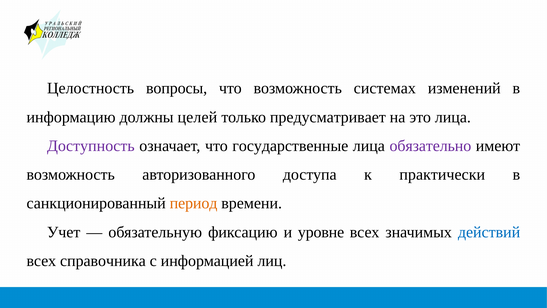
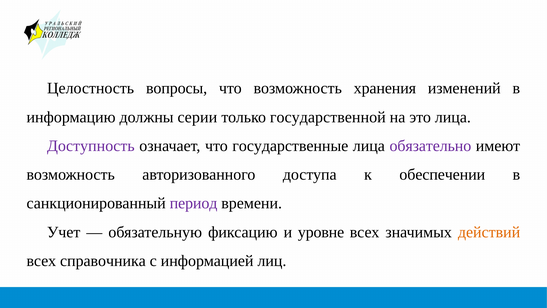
системах: системах -> хранения (385, 88)
целей: целей -> серии (197, 117)
предусматривает: предусматривает -> государственной (328, 117)
практически: практически -> обеспечении (442, 174)
период colour: orange -> purple (194, 203)
действий colour: blue -> orange (489, 232)
